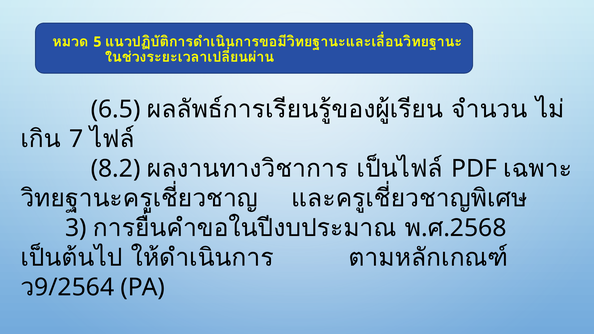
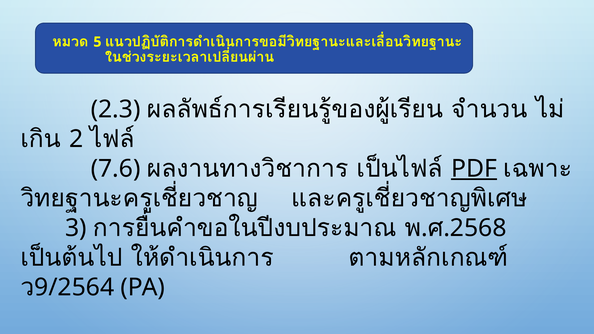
6.5: 6.5 -> 2.3 (116, 109)
7: 7 -> 2 (76, 139)
8.2: 8.2 -> 7.6 (116, 169)
PDF underline: none -> present (474, 169)
